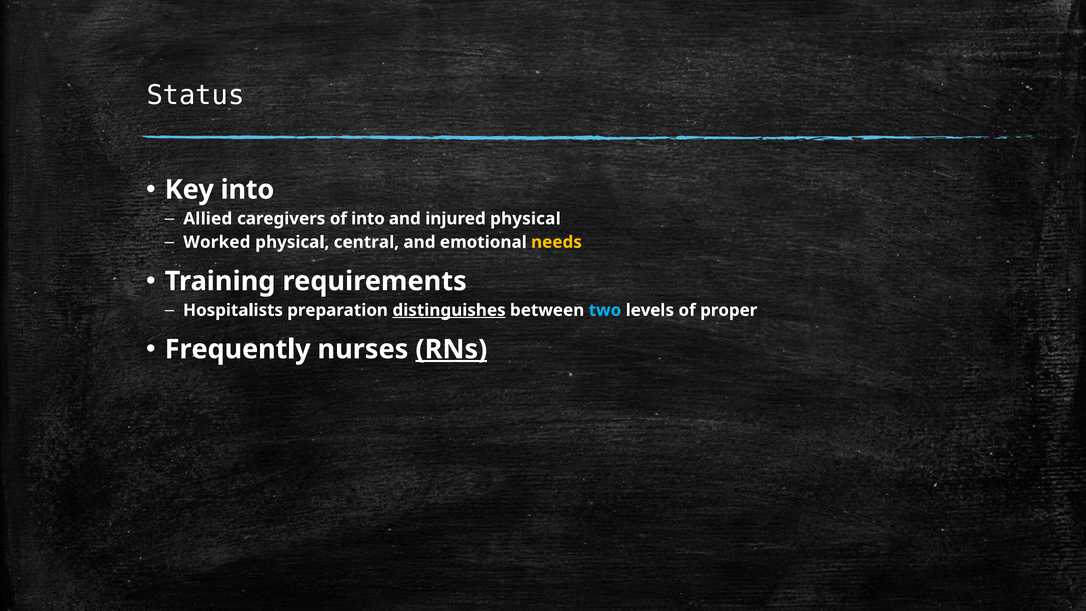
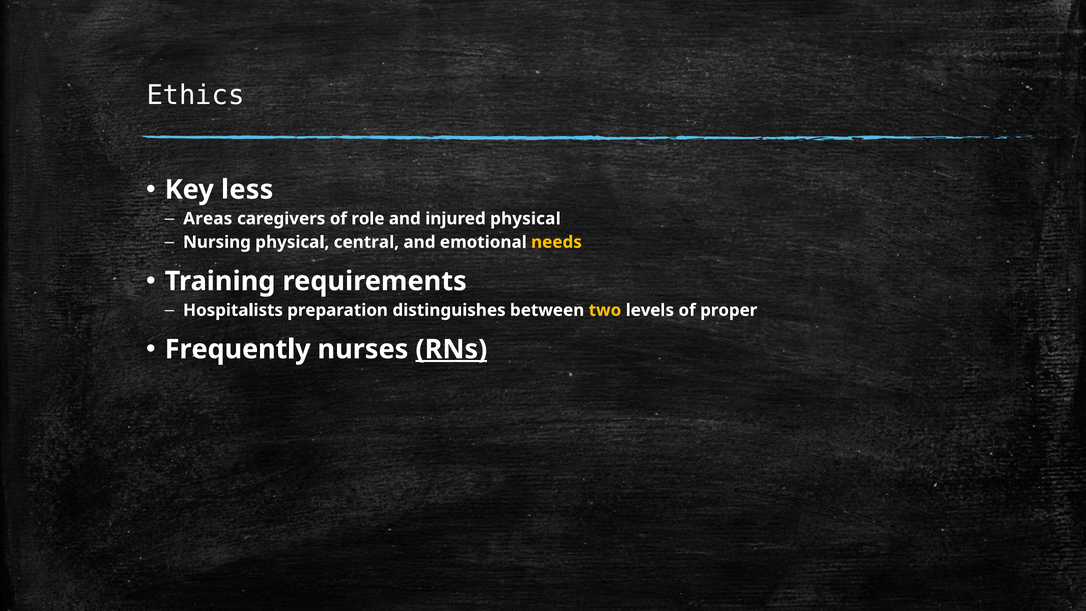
Status: Status -> Ethics (196, 95)
Key into: into -> less (247, 190)
Allied: Allied -> Areas (208, 219)
of into: into -> role (368, 219)
Worked: Worked -> Nursing (217, 242)
distinguishes underline: present -> none (449, 310)
two colour: light blue -> yellow (605, 310)
